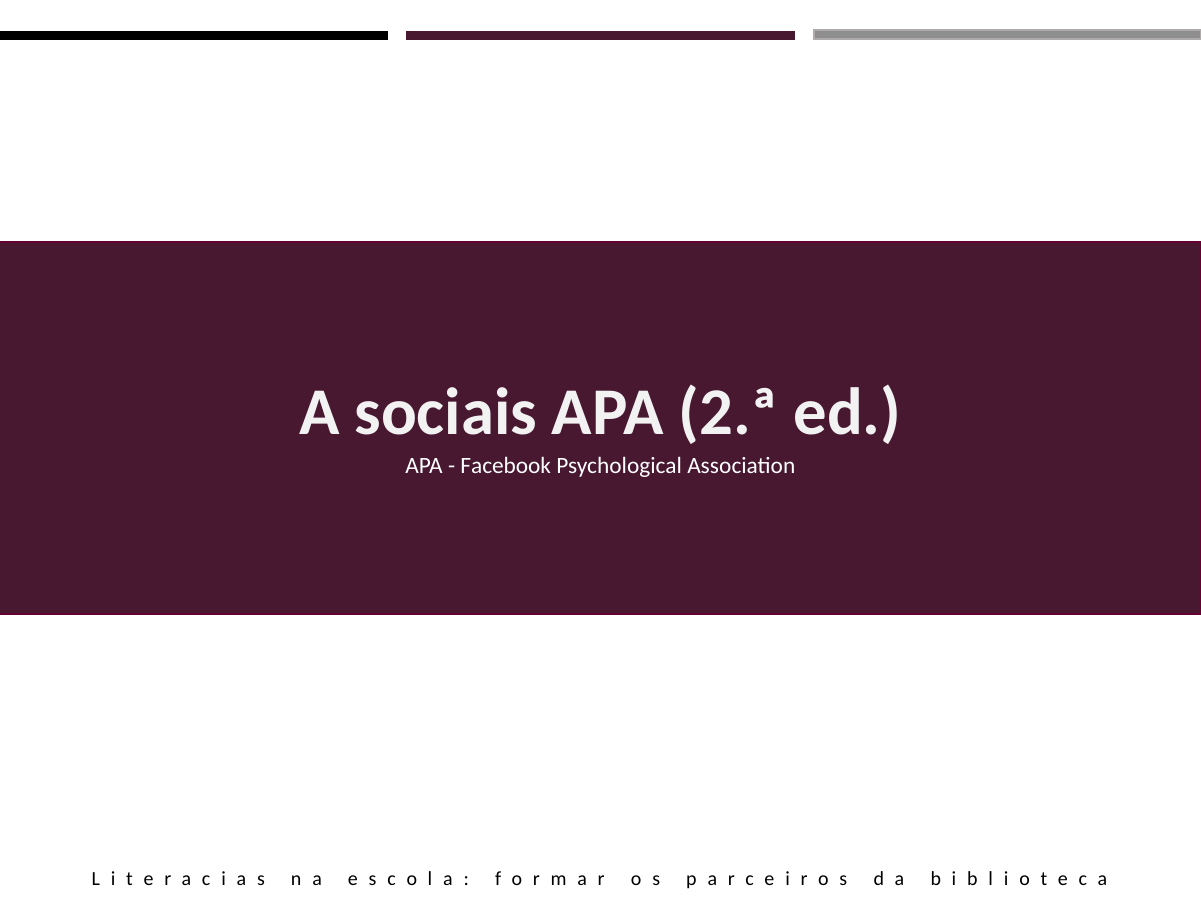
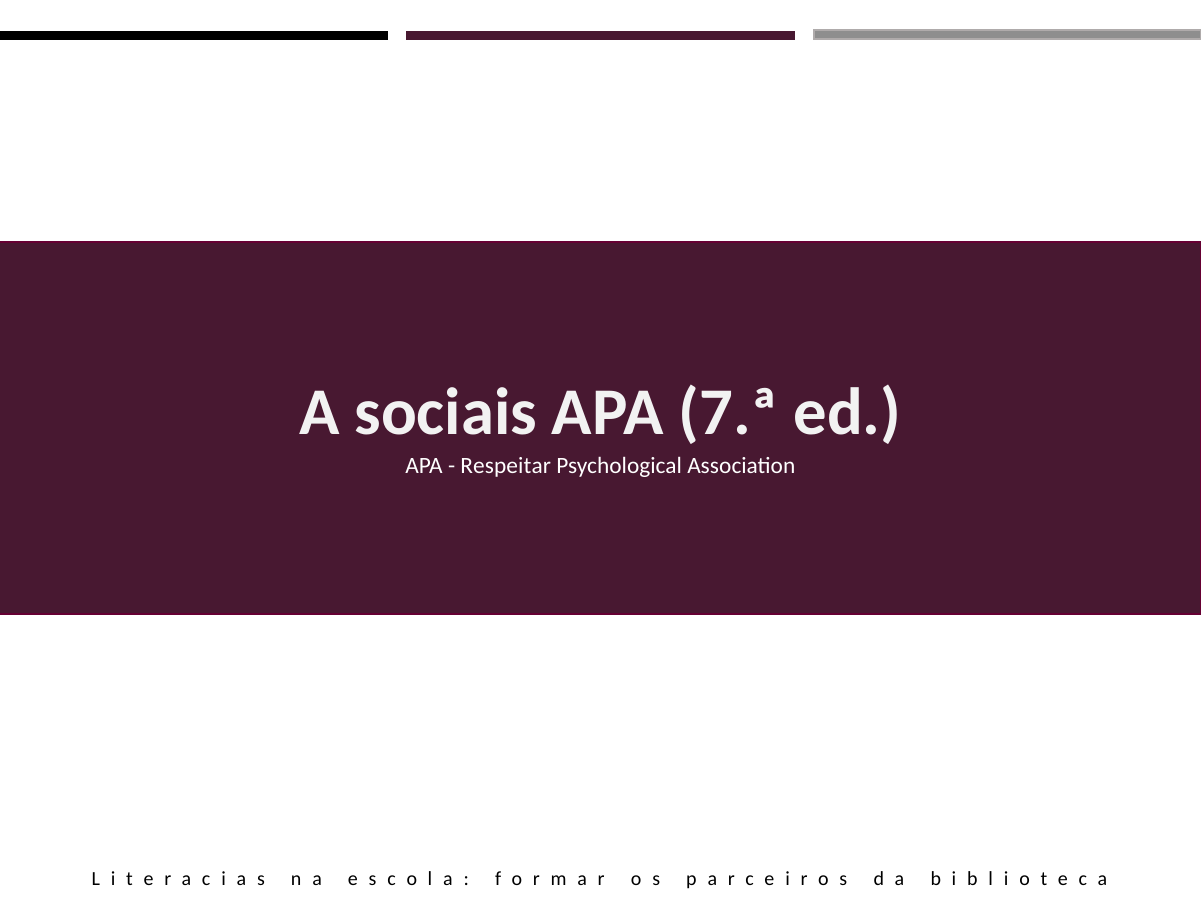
2.ª: 2.ª -> 7.ª (729, 412)
Facebook: Facebook -> Respeitar (506, 466)
